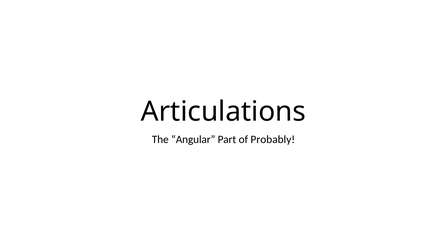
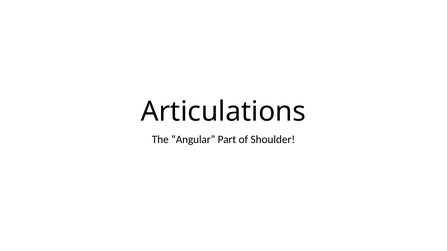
Probably: Probably -> Shoulder (273, 140)
